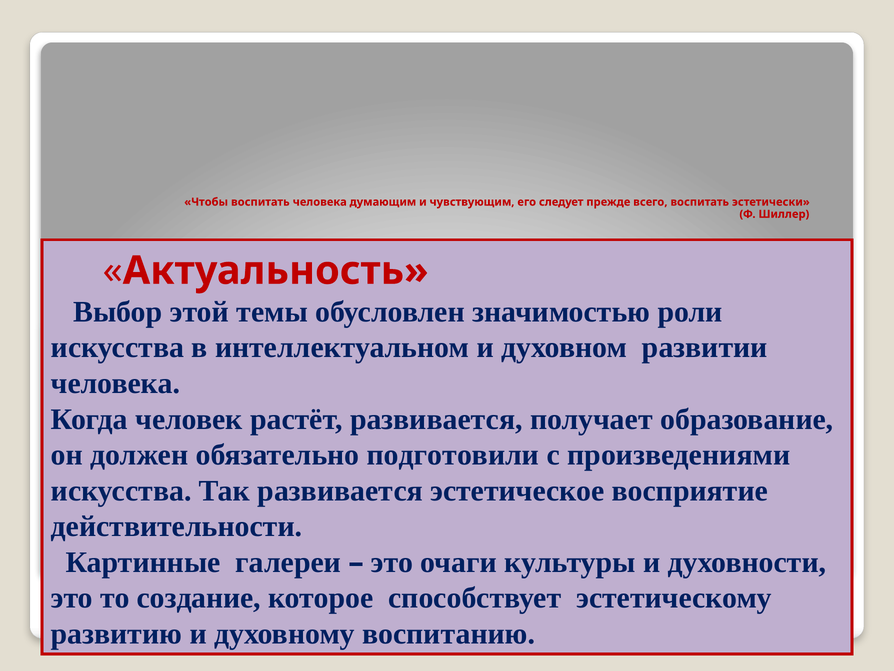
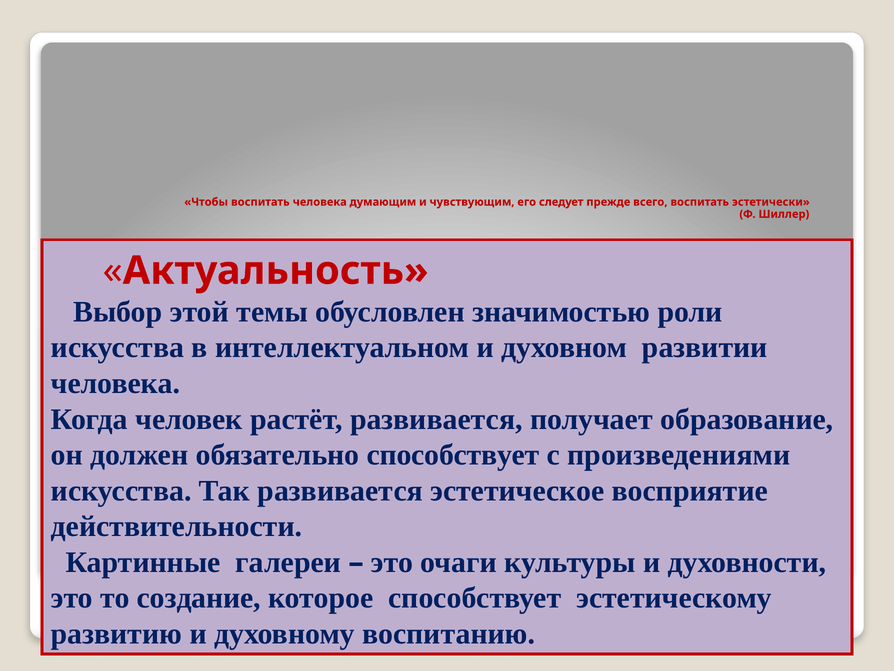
обязательно подготовили: подготовили -> способствует (453, 455)
